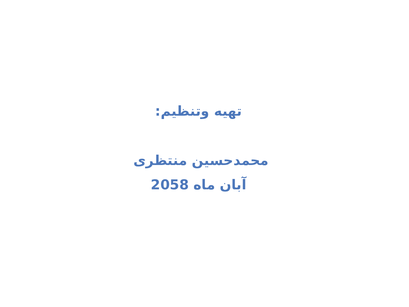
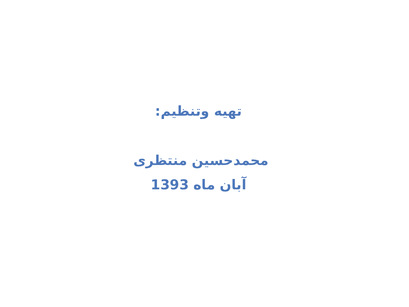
2058: 2058 -> 1393 (170, 185)
